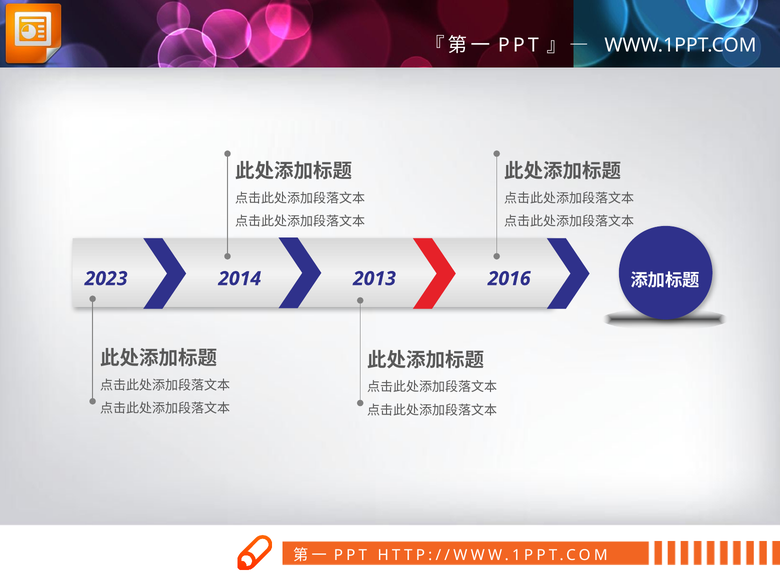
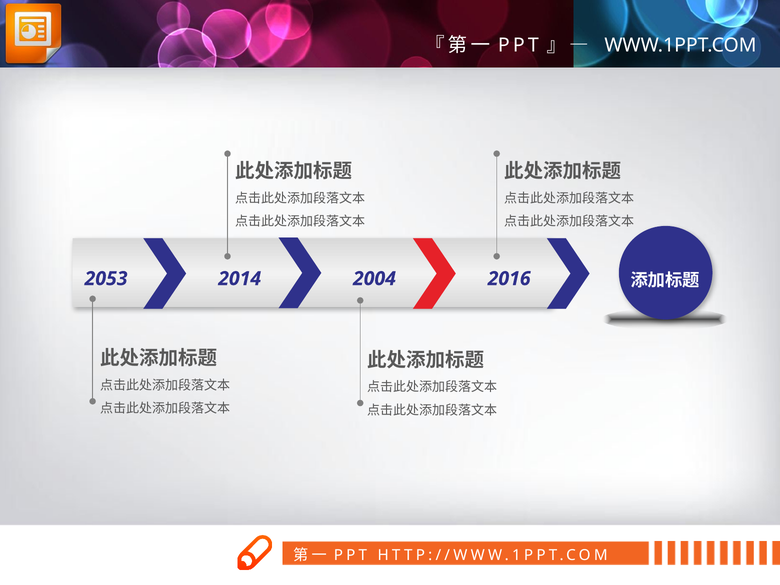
2023: 2023 -> 2053 (106, 279)
2013: 2013 -> 2004 (374, 279)
